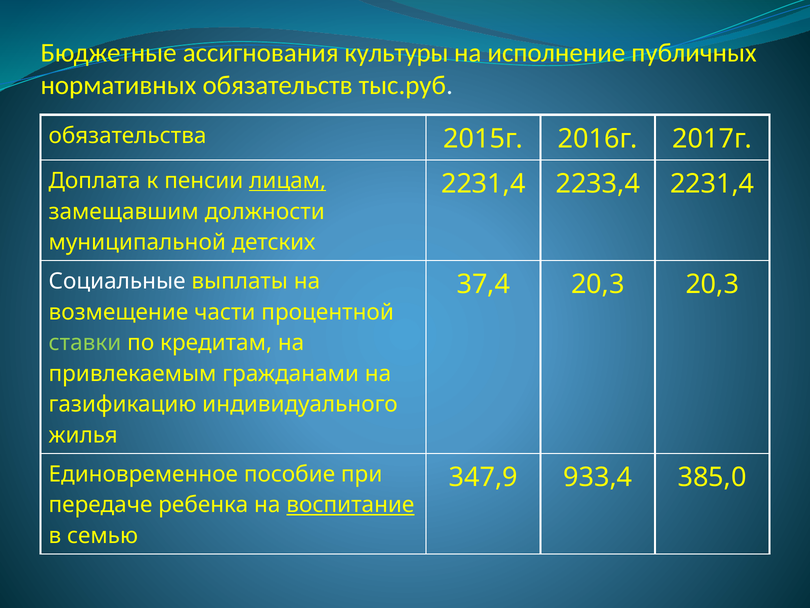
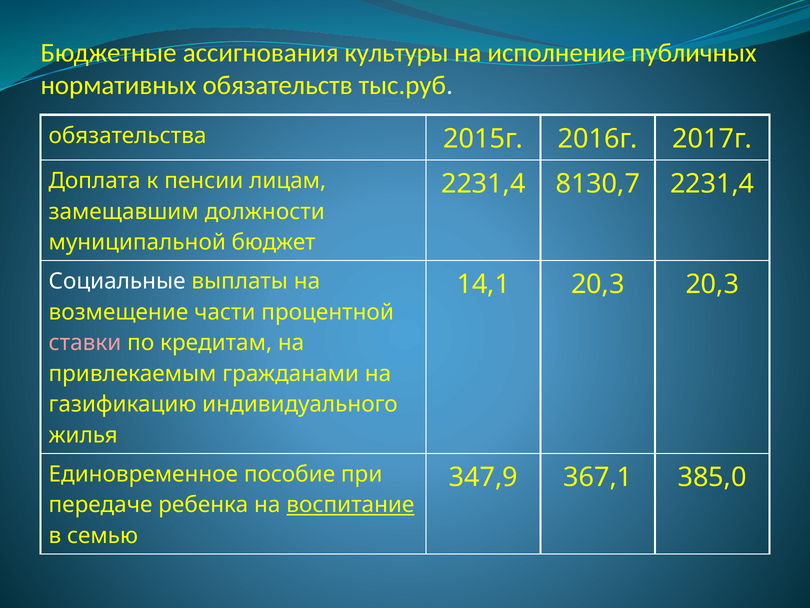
лицам underline: present -> none (288, 181)
2233,4: 2233,4 -> 8130,7 (598, 184)
детских: детских -> бюджет (274, 242)
37,4: 37,4 -> 14,1 (483, 284)
ставки colour: light green -> pink (85, 343)
933,4: 933,4 -> 367,1 (598, 477)
